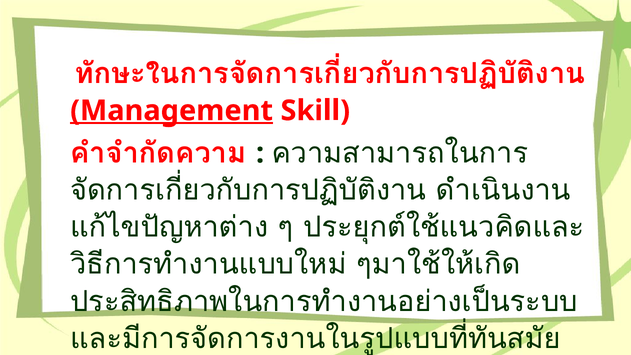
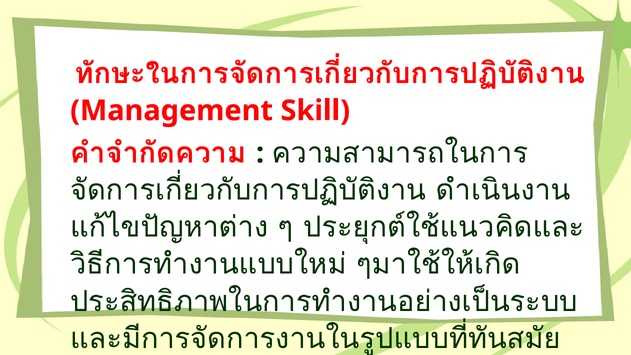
Management underline: present -> none (172, 111)
